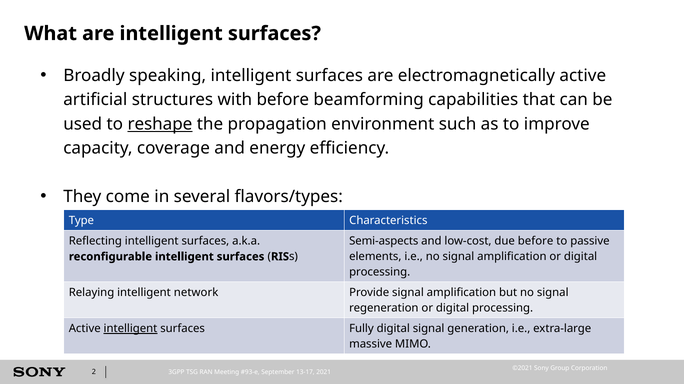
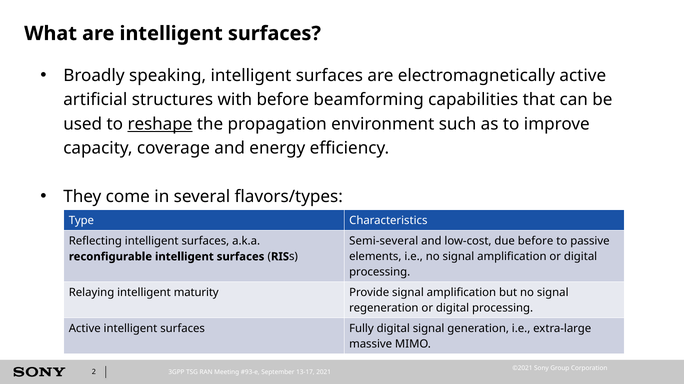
Semi-aspects: Semi-aspects -> Semi-several (384, 241)
network: network -> maturity (196, 293)
intelligent underline: present -> none (130, 329)
